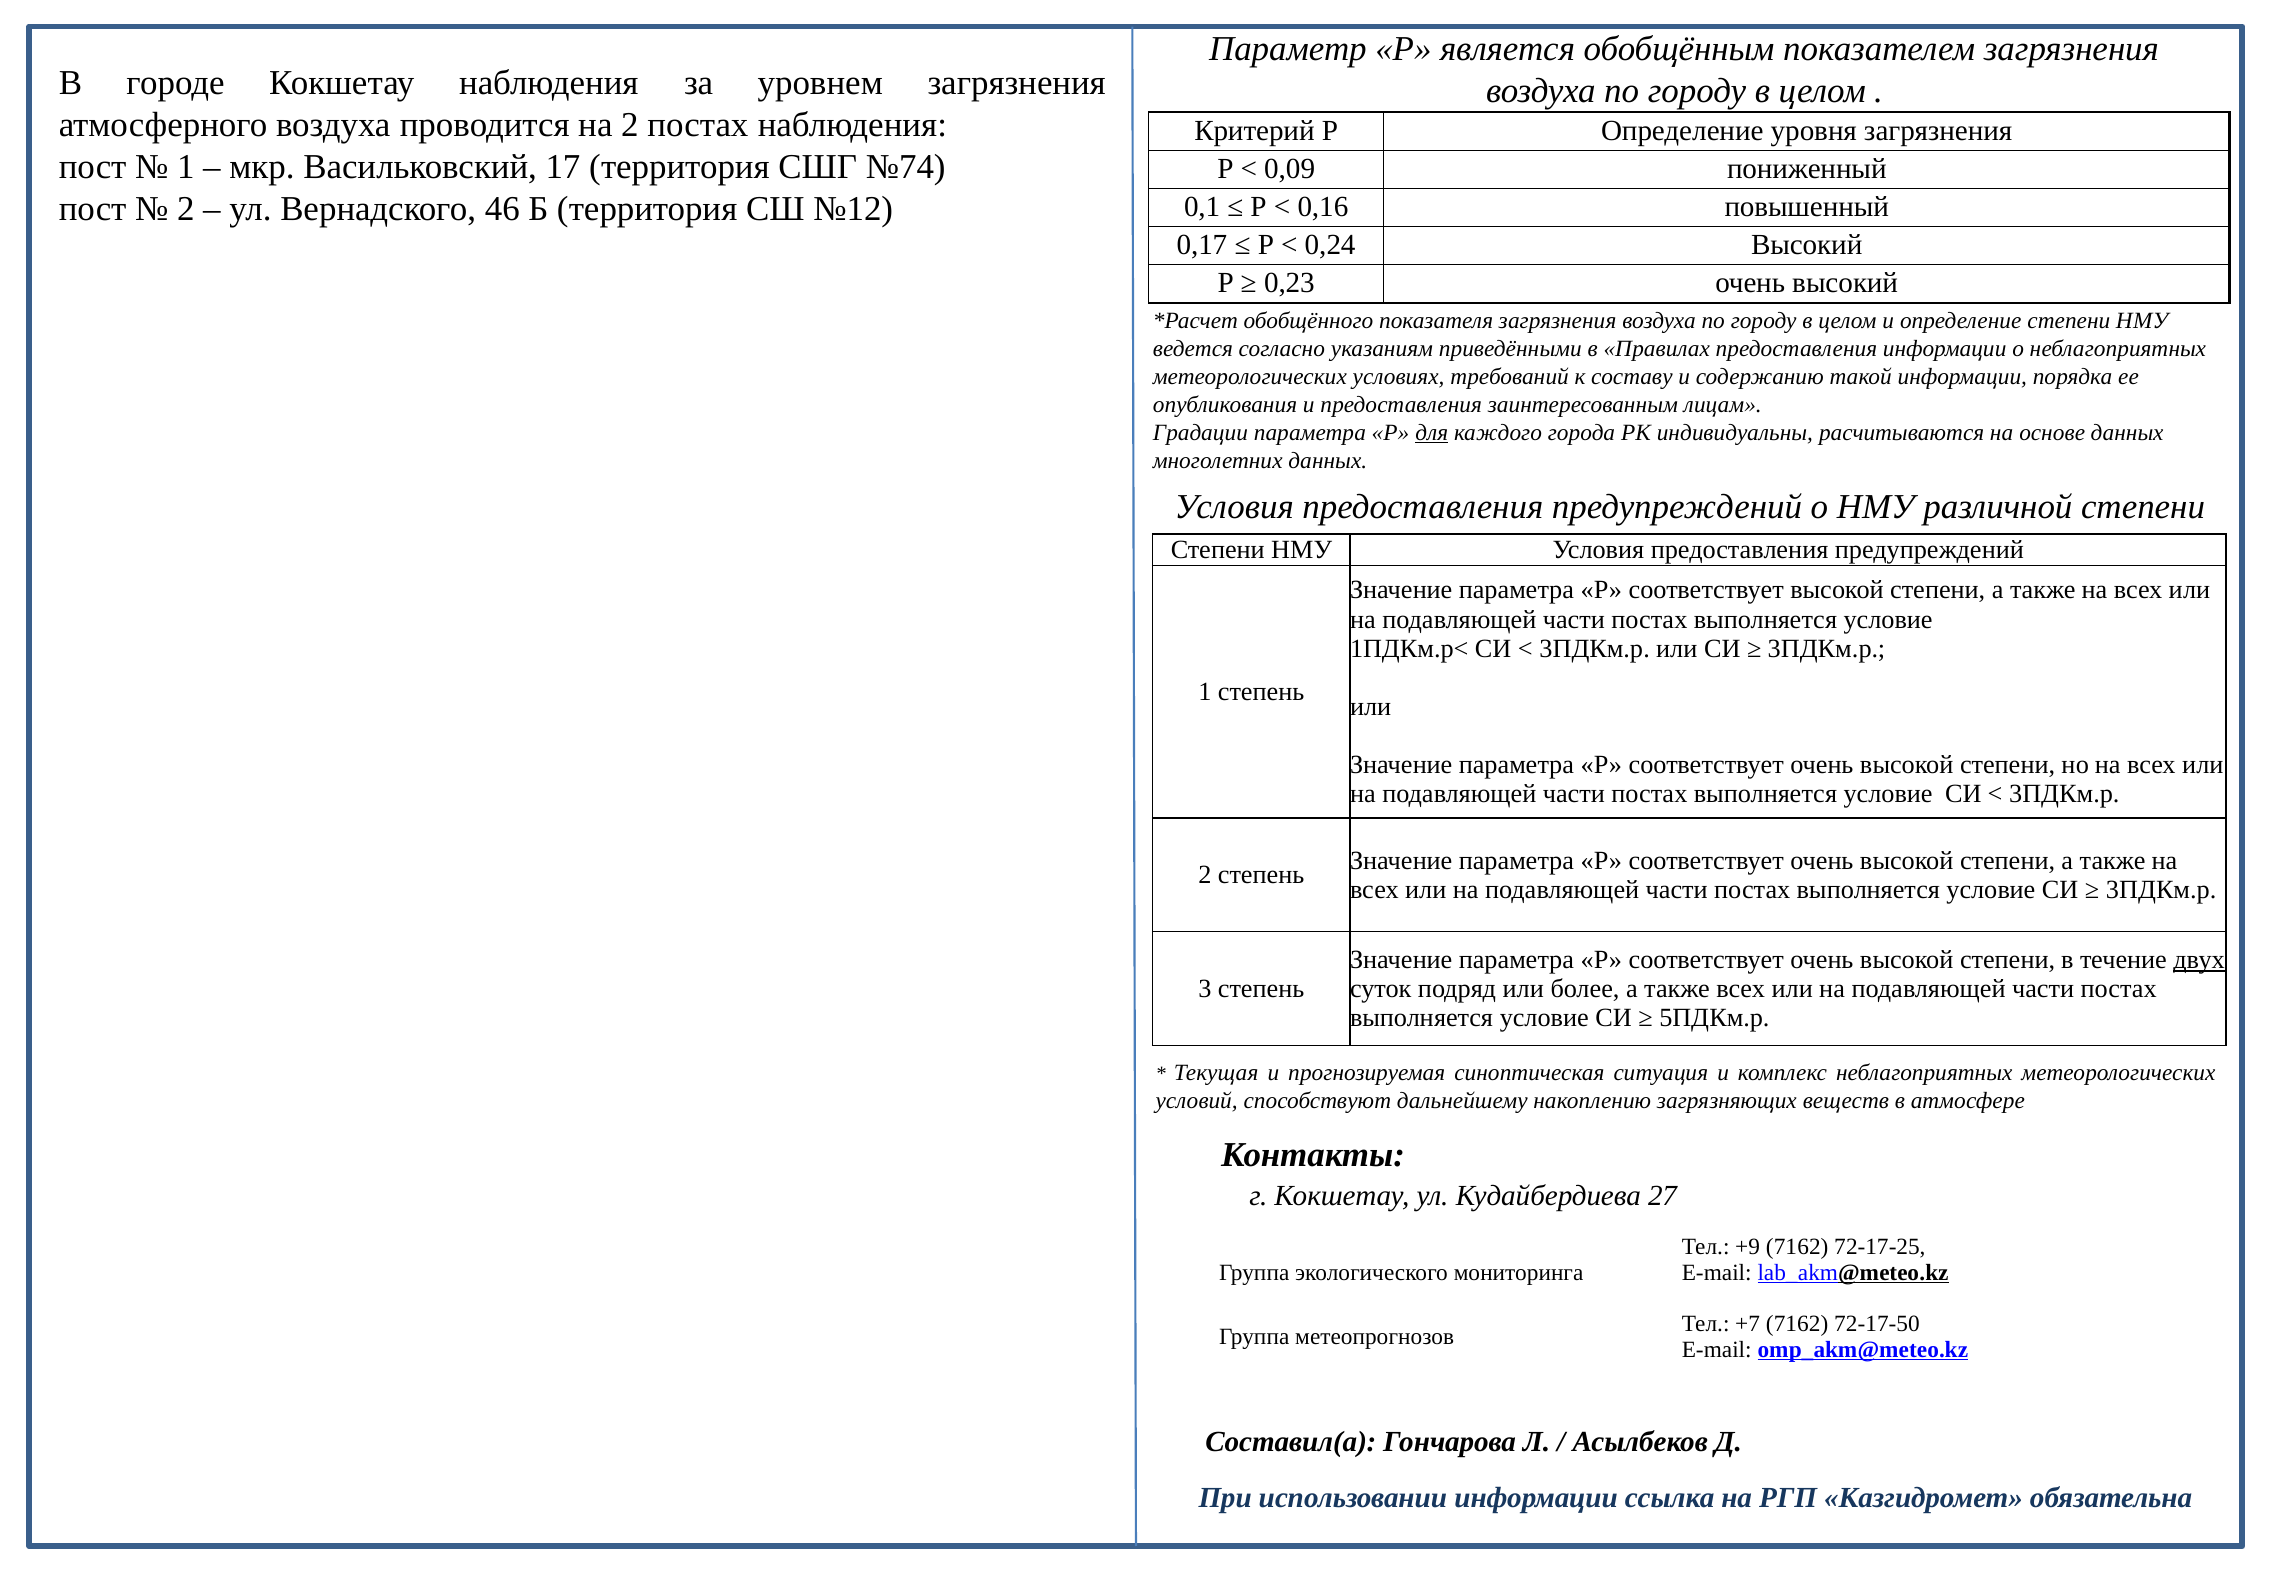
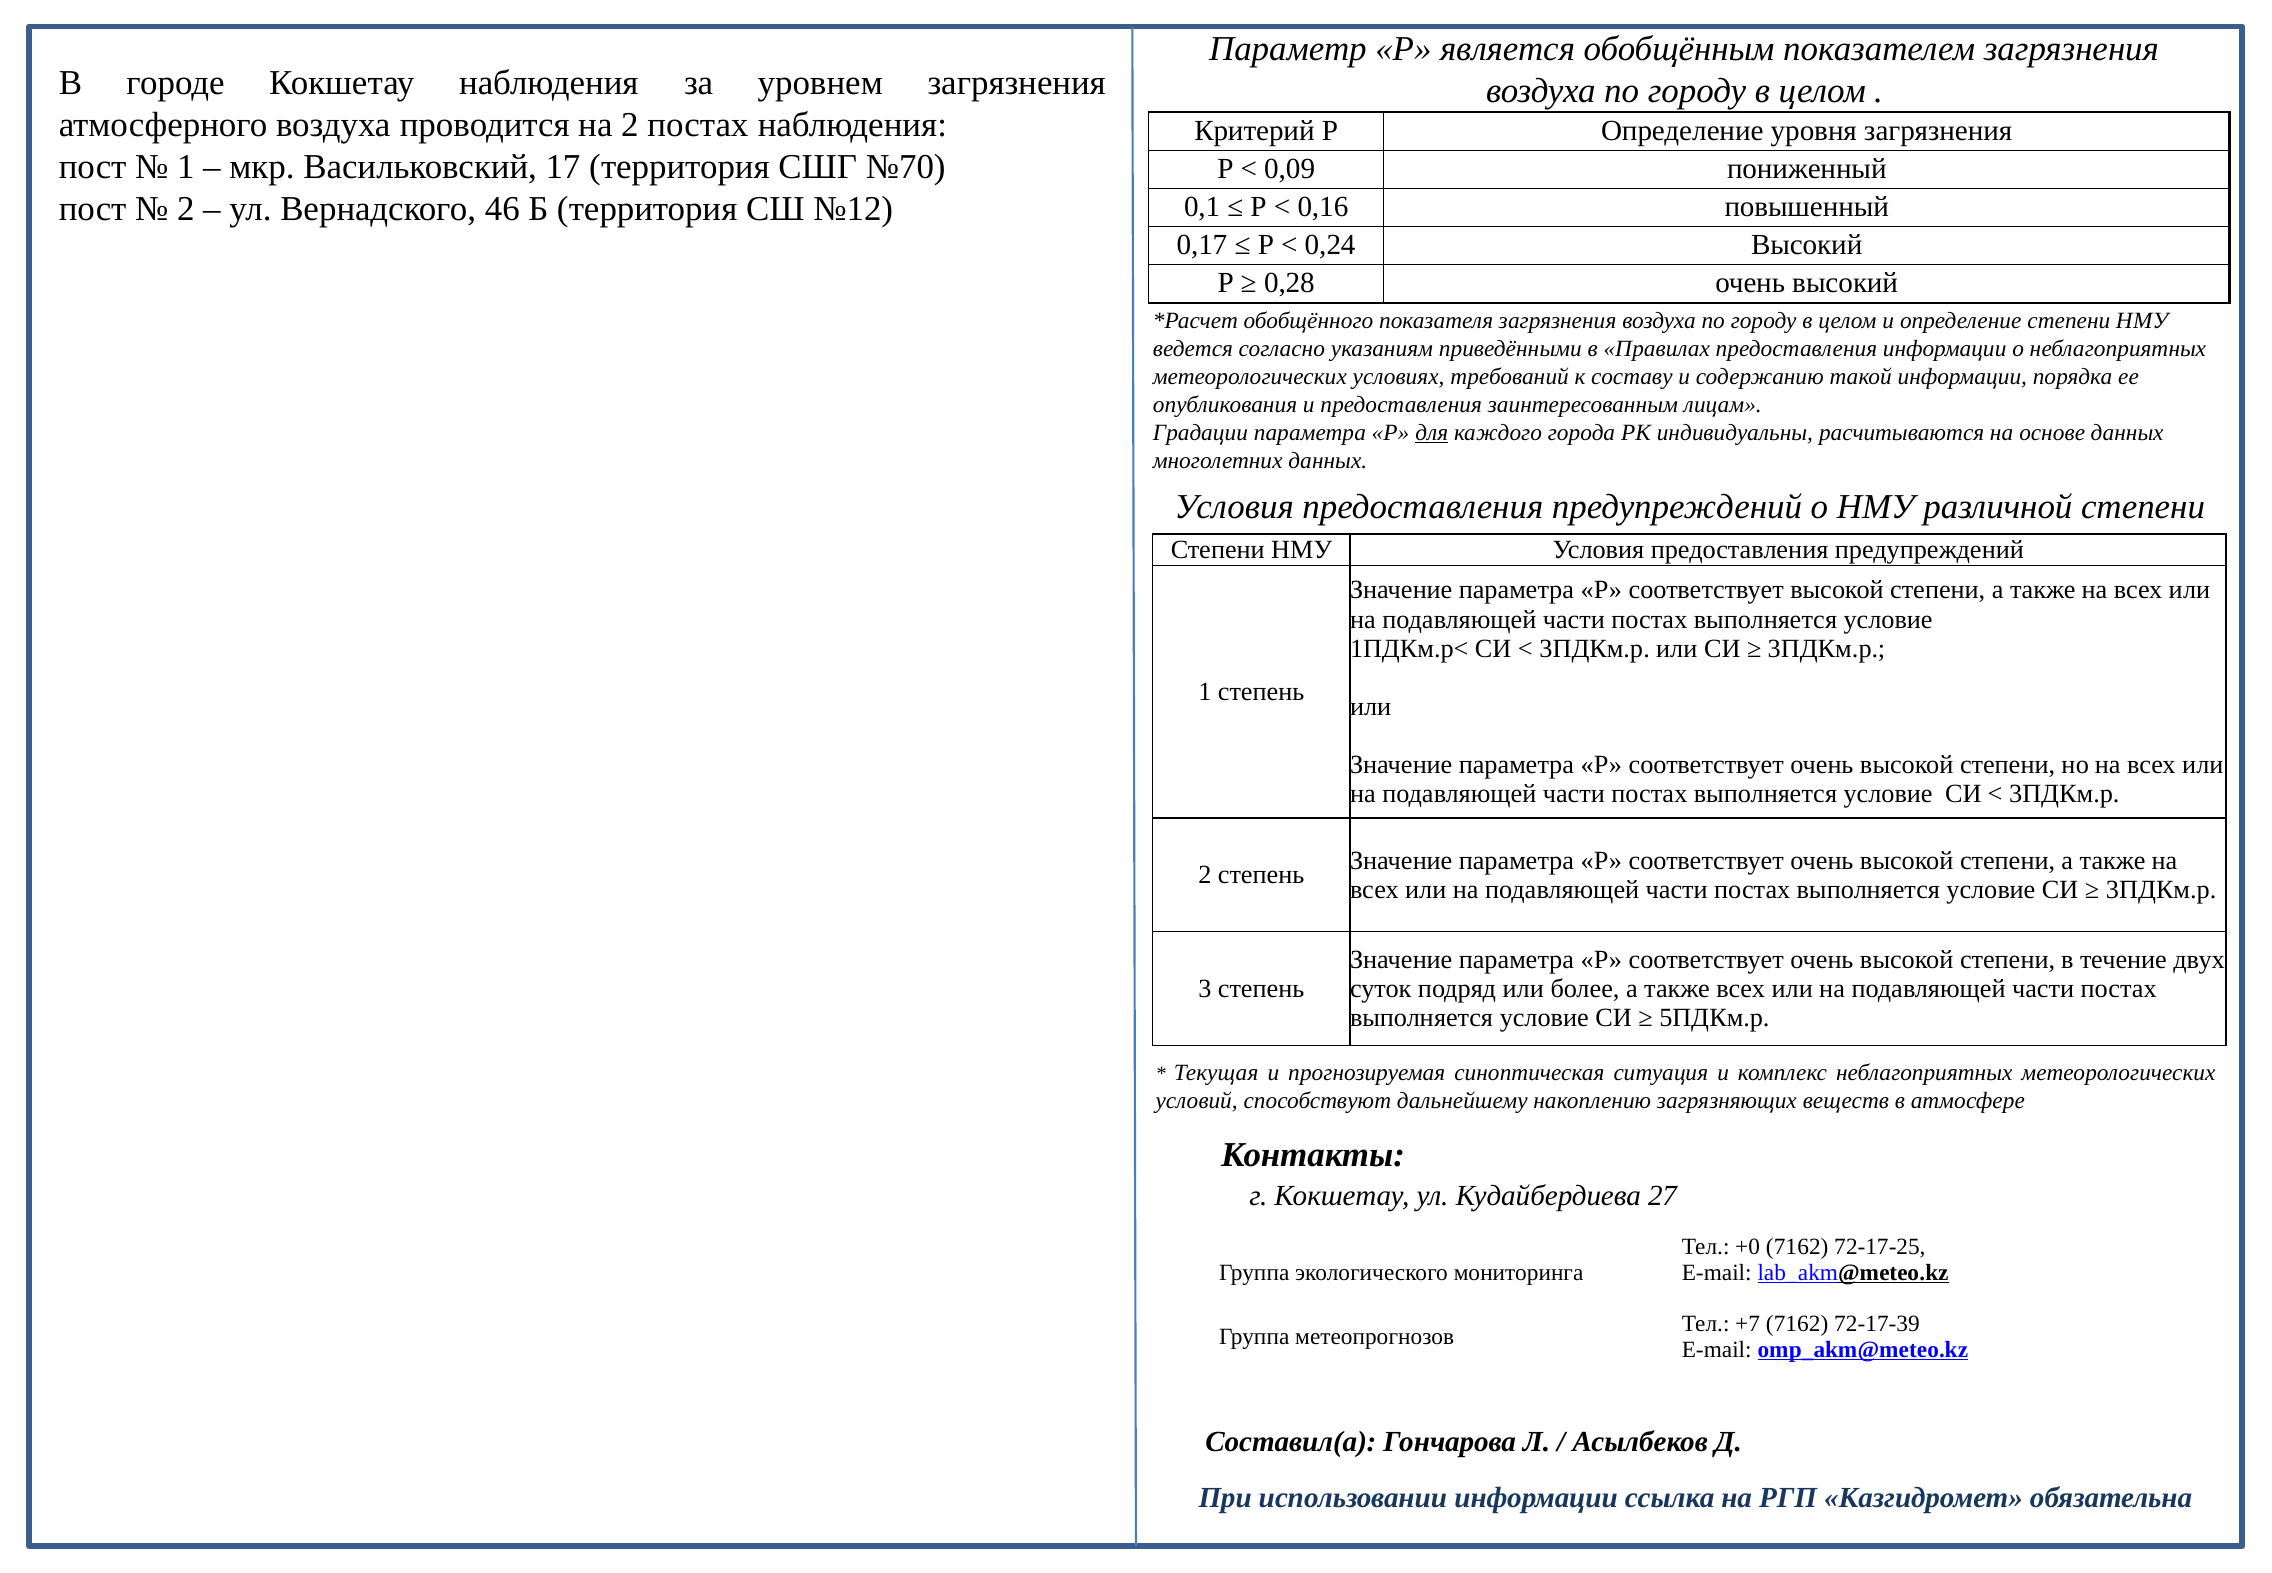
№74: №74 -> №70 (906, 167)
0,23: 0,23 -> 0,28 (1289, 283)
двух underline: present -> none (2199, 960)
+9: +9 -> +0 (1748, 1247)
72-17-50: 72-17-50 -> 72-17-39 (1877, 1324)
